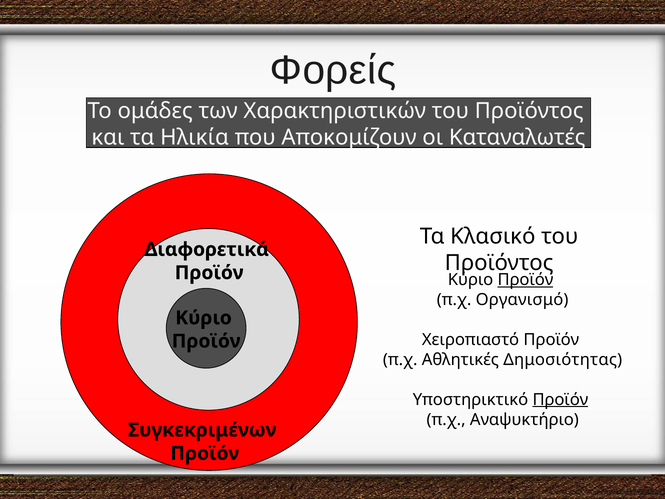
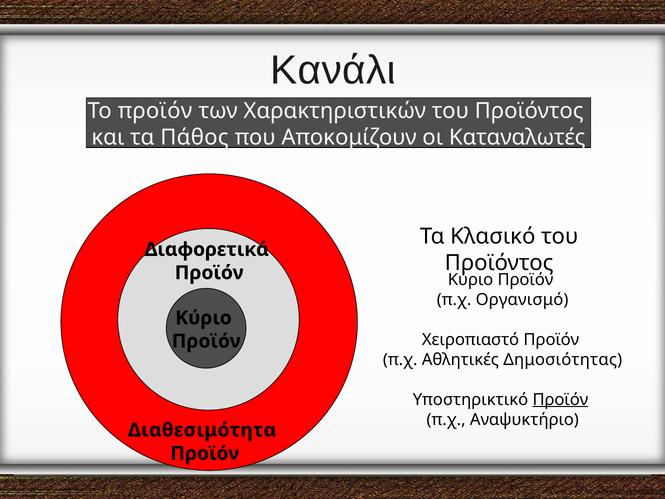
Φορείς: Φορείς -> Κανάλι (333, 71)
Το ομάδες: ομάδες -> προϊόν (155, 111)
Ηλικία: Ηλικία -> Πάθος (194, 137)
Προϊόν underline: present -> none (525, 280)
Συγκεκριμένων: Συγκεκριμένων -> Διαθεσιμότητα (202, 430)
